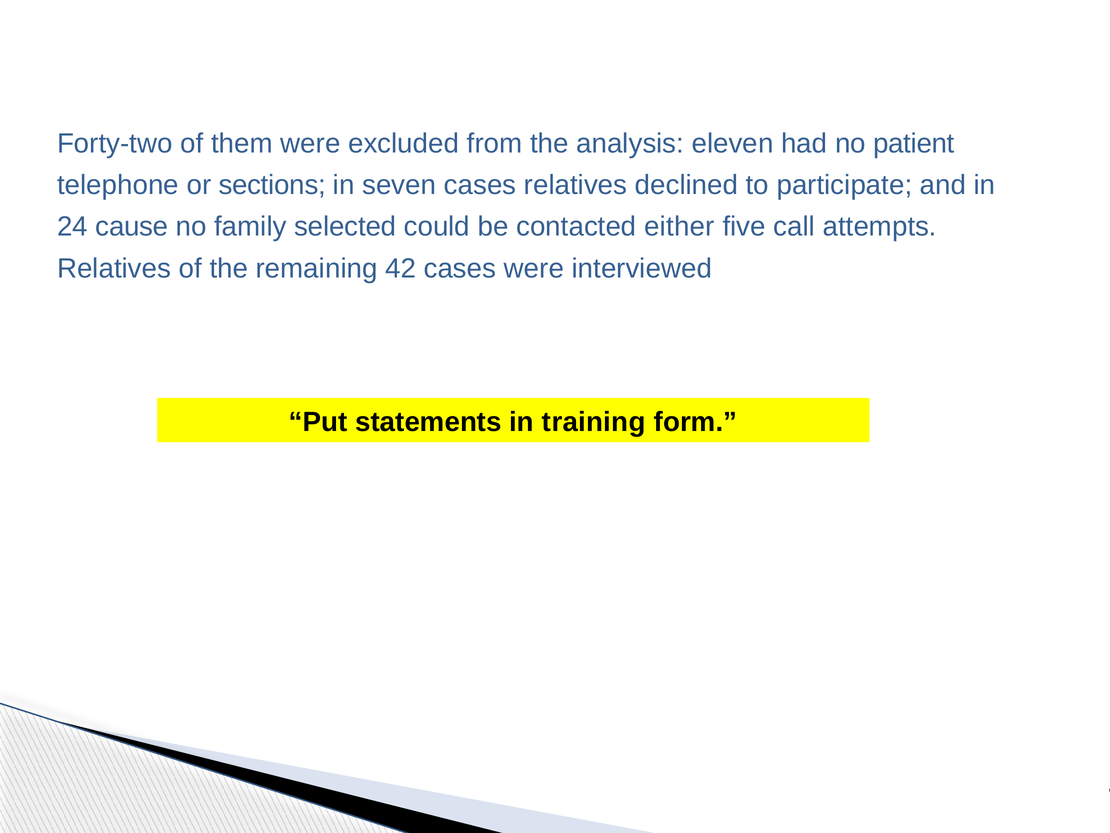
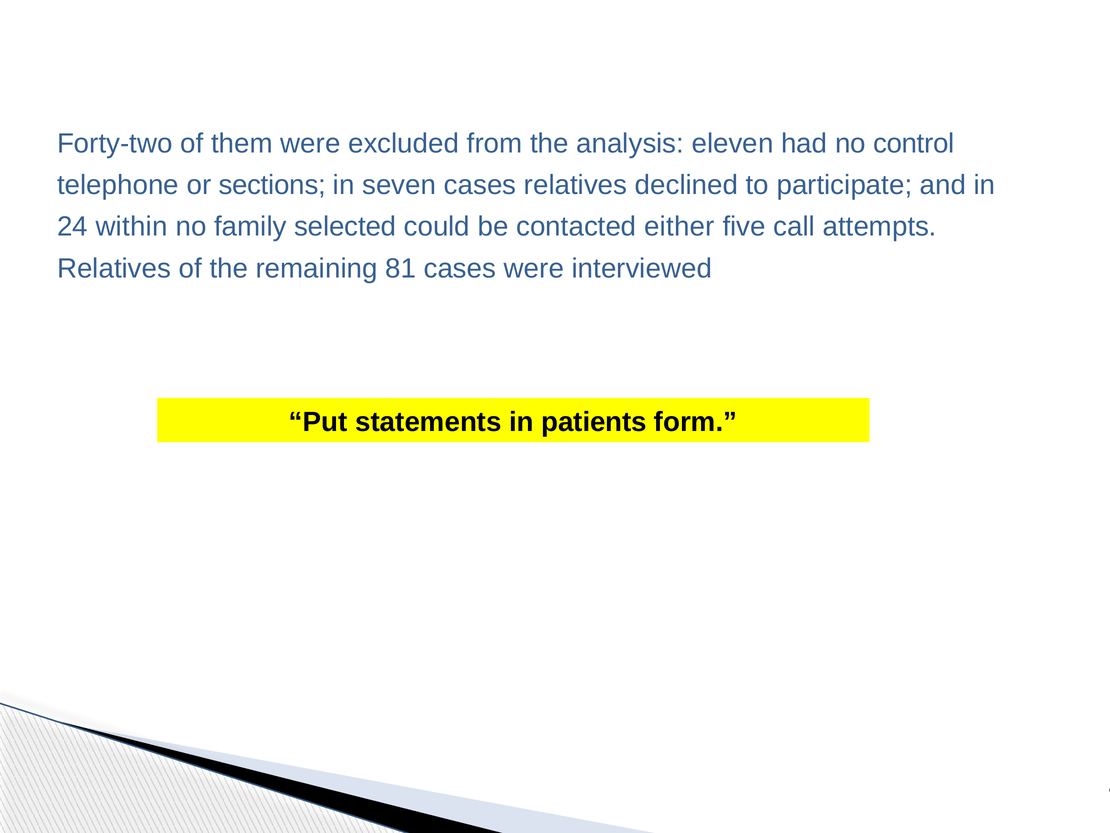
patient: patient -> control (914, 143)
cause: cause -> within (132, 227)
42: 42 -> 81 (401, 268)
training: training -> patients (594, 422)
